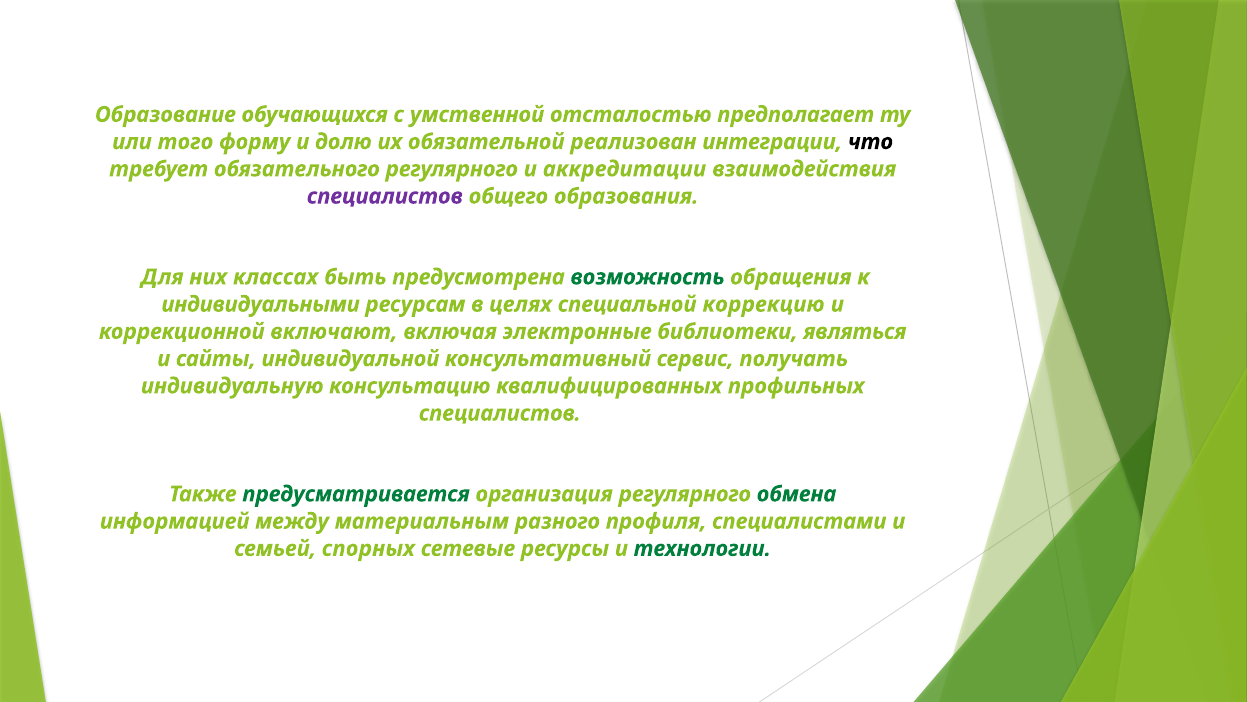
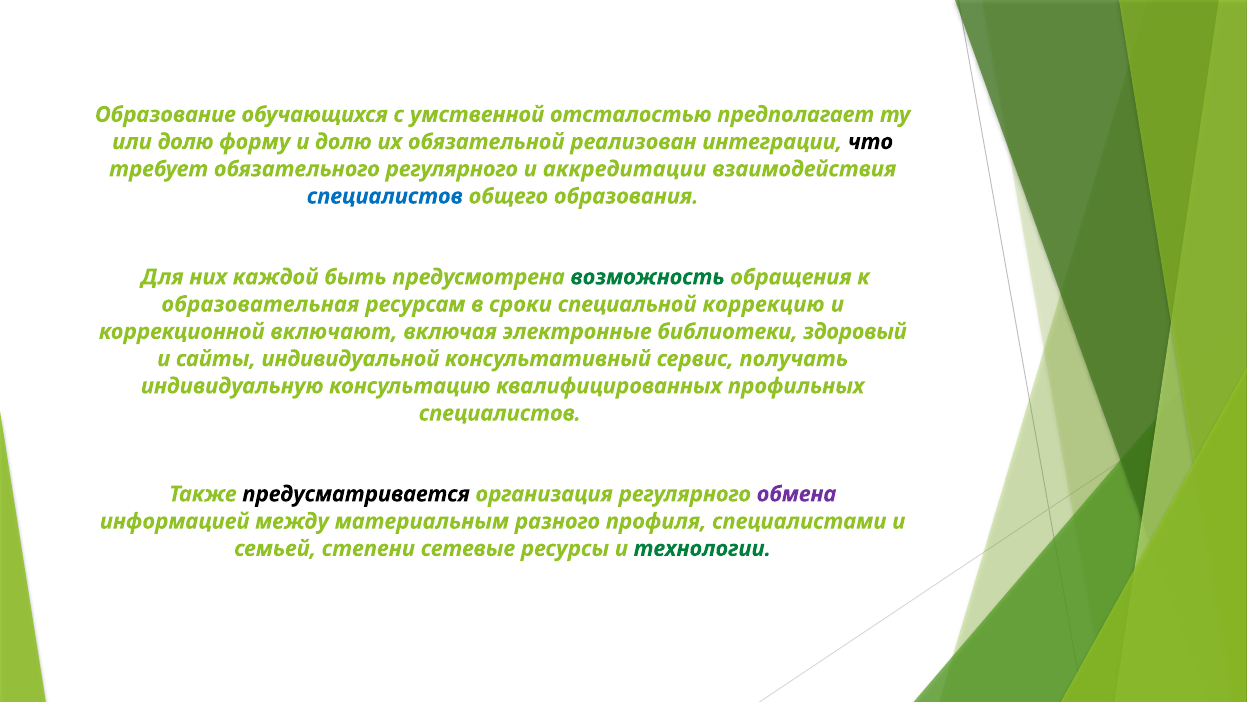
или того: того -> долю (186, 142)
специалистов colour: purple -> blue (385, 196)
классах: классах -> каждой (276, 277)
индивидуальными: индивидуальными -> образовательная (260, 304)
целях: целях -> сроки (521, 304)
являться: являться -> здоровый (855, 331)
предусматривается colour: green -> black (356, 494)
обмена colour: green -> purple (797, 494)
спорных: спорных -> степени (368, 548)
